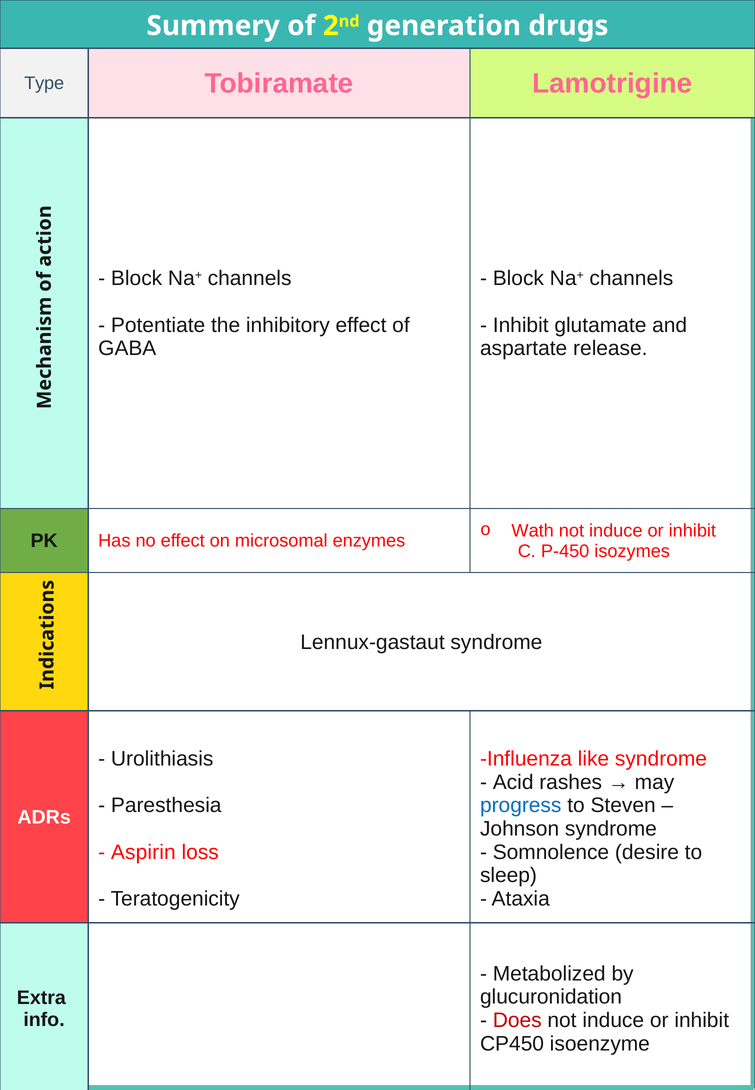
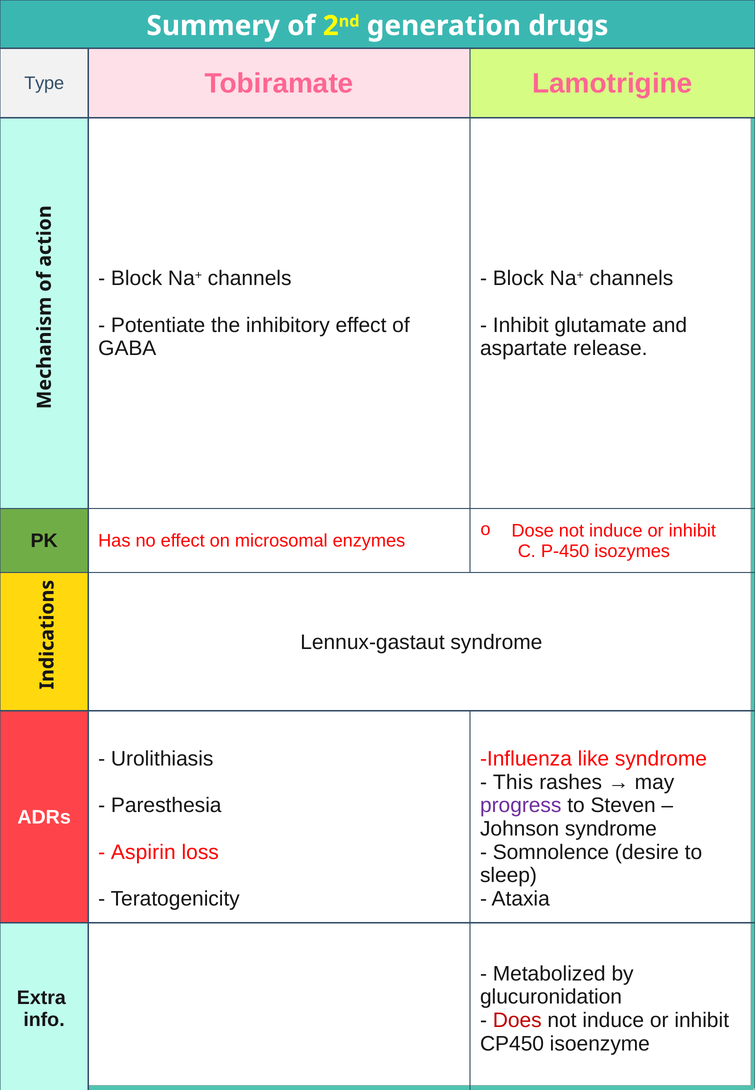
Wath: Wath -> Dose (533, 531)
Acid: Acid -> This (513, 783)
progress colour: blue -> purple (521, 806)
